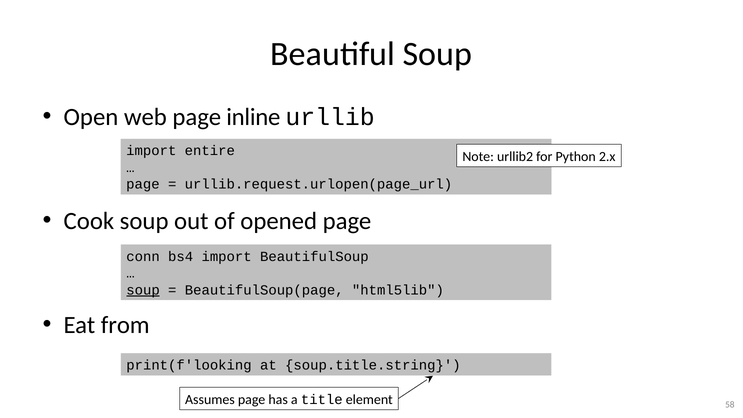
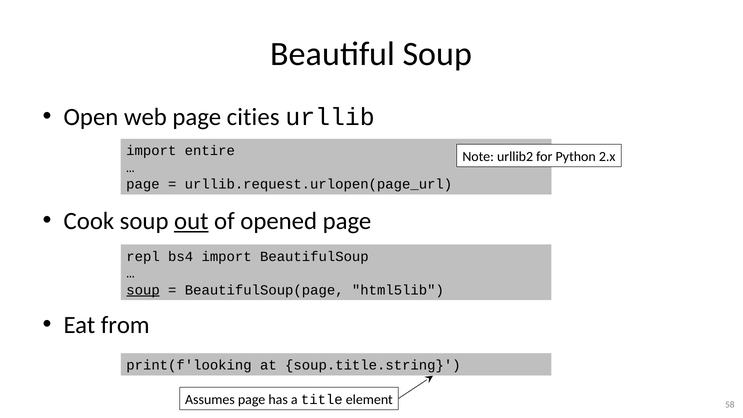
inline: inline -> cities (253, 117)
out underline: none -> present (191, 221)
conn: conn -> repl (143, 256)
